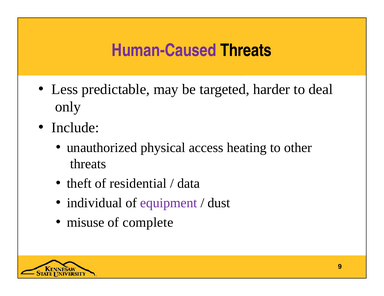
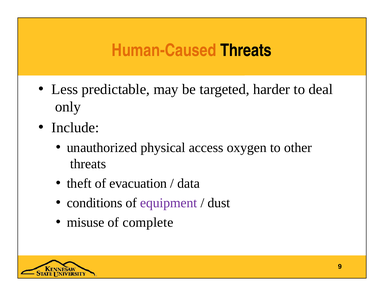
Human-Caused colour: purple -> orange (164, 51)
heating: heating -> oxygen (247, 148)
residential: residential -> evacuation (138, 184)
individual: individual -> conditions (95, 203)
